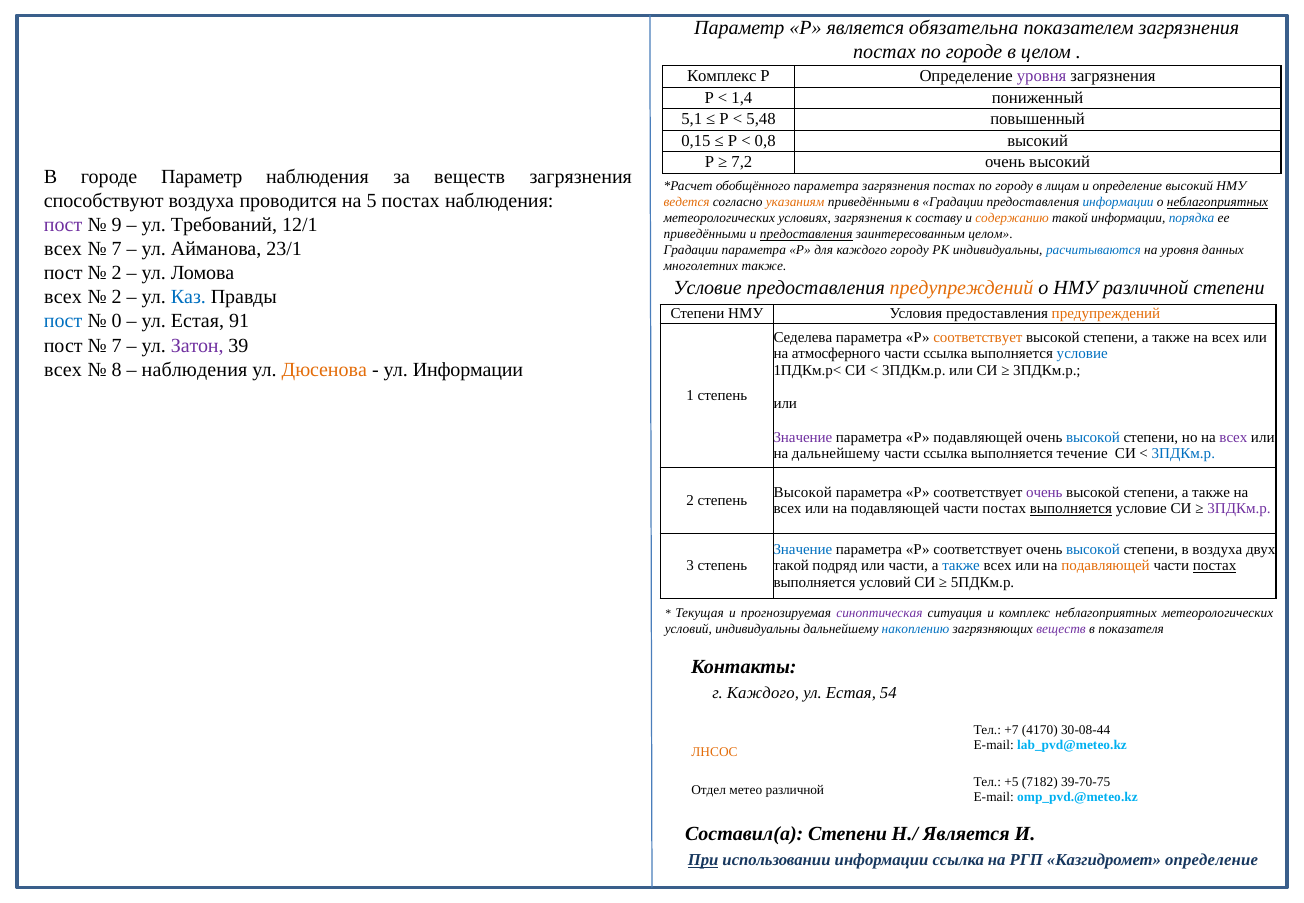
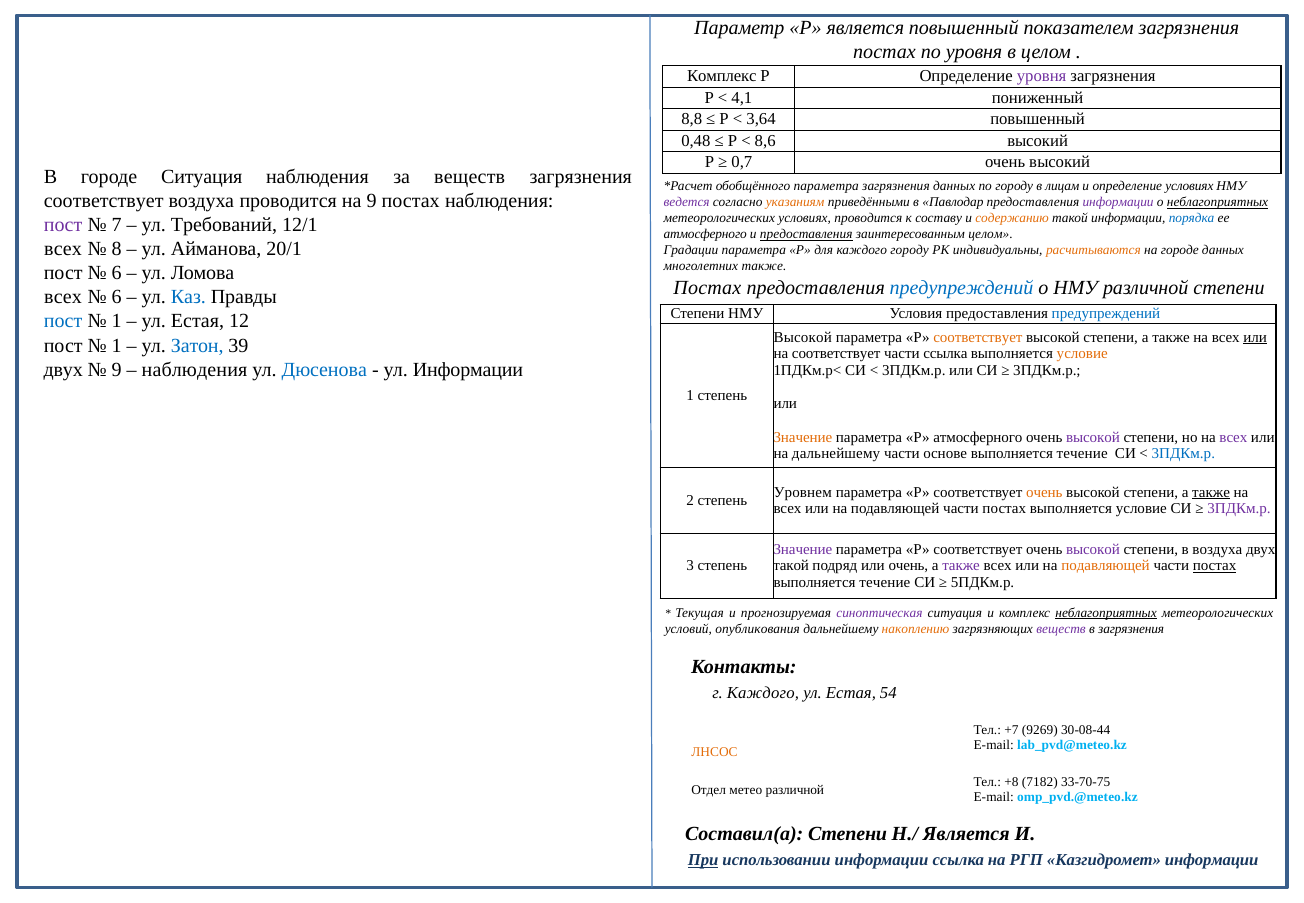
является обязательна: обязательна -> повышенный (964, 27)
по городе: городе -> уровня (974, 52)
1,4: 1,4 -> 4,1 (742, 98)
5,1: 5,1 -> 8,8 (692, 119)
5,48: 5,48 -> 3,64 (761, 119)
0,15: 0,15 -> 0,48 (696, 141)
0,8: 0,8 -> 8,6 (765, 141)
7,2: 7,2 -> 0,7 (742, 162)
городе Параметр: Параметр -> Ситуация (202, 177)
постах: постах -> данных (954, 186)
определение высокий: высокий -> условиях (1189, 186)
способствуют: способствуют -> соответствует (104, 201)
на 5: 5 -> 9 (372, 201)
ведется colour: orange -> purple (687, 202)
в Градации: Градации -> Павлодар (953, 202)
информации colour: blue -> purple (1118, 202)
условиях загрязнения: загрязнения -> проводится (868, 218)
9: 9 -> 7 (117, 225)
приведёнными: приведёнными -> атмосферного (705, 234)
7: 7 -> 8 (117, 249)
23/1: 23/1 -> 20/1 (284, 249)
расчитываются colour: blue -> orange (1093, 250)
на уровня: уровня -> городе (1180, 250)
2: 2 -> 6 (117, 273)
Условие: Условие -> Постах (707, 287)
предупреждений colour: orange -> blue (962, 287)
2: 2 -> 6 (117, 297)
предупреждений colour: orange -> blue (1106, 314)
0: 0 -> 1 (117, 321)
91: 91 -> 12 (239, 321)
Седелева: Седелева -> Высокой (803, 337)
или underline: none -> present (1255, 337)
7: 7 -> 1 (117, 345)
Затон colour: purple -> blue (197, 345)
на атмосферного: атмосферного -> соответствует (836, 354)
условие colour: blue -> orange (1082, 354)
всех: всех -> двух (63, 369)
8: 8 -> 9 (117, 369)
Дюсенова colour: orange -> blue (324, 369)
Значение colour: purple -> orange (803, 437)
Р подавляющей: подавляющей -> атмосферного (978, 437)
высокой colour: blue -> purple (1093, 437)
ссылка: ссылка -> основе (945, 454)
Высокой: Высокой -> Уровнем (803, 492)
очень colour: purple -> orange (1044, 492)
также underline: none -> present (1211, 492)
выполняется underline: present -> none (1071, 509)
Значение colour: blue -> purple (803, 549)
высокой colour: blue -> purple (1093, 549)
или части: части -> очень (908, 566)
также colour: blue -> purple (961, 566)
условий: условий -> течение (885, 582)
неблагоприятных underline: none -> present (1106, 613)
условий индивидуальны: индивидуальны -> опубликования (758, 629)
накоплению colour: blue -> orange (915, 629)
в показателя: показателя -> загрязнения (1131, 629)
4170: 4170 -> 9269 (1040, 730)
+5: +5 -> +8 (1011, 782)
39-70-75: 39-70-75 -> 33-70-75 (1086, 782)
Казгидромет определение: определение -> информации (1212, 860)
